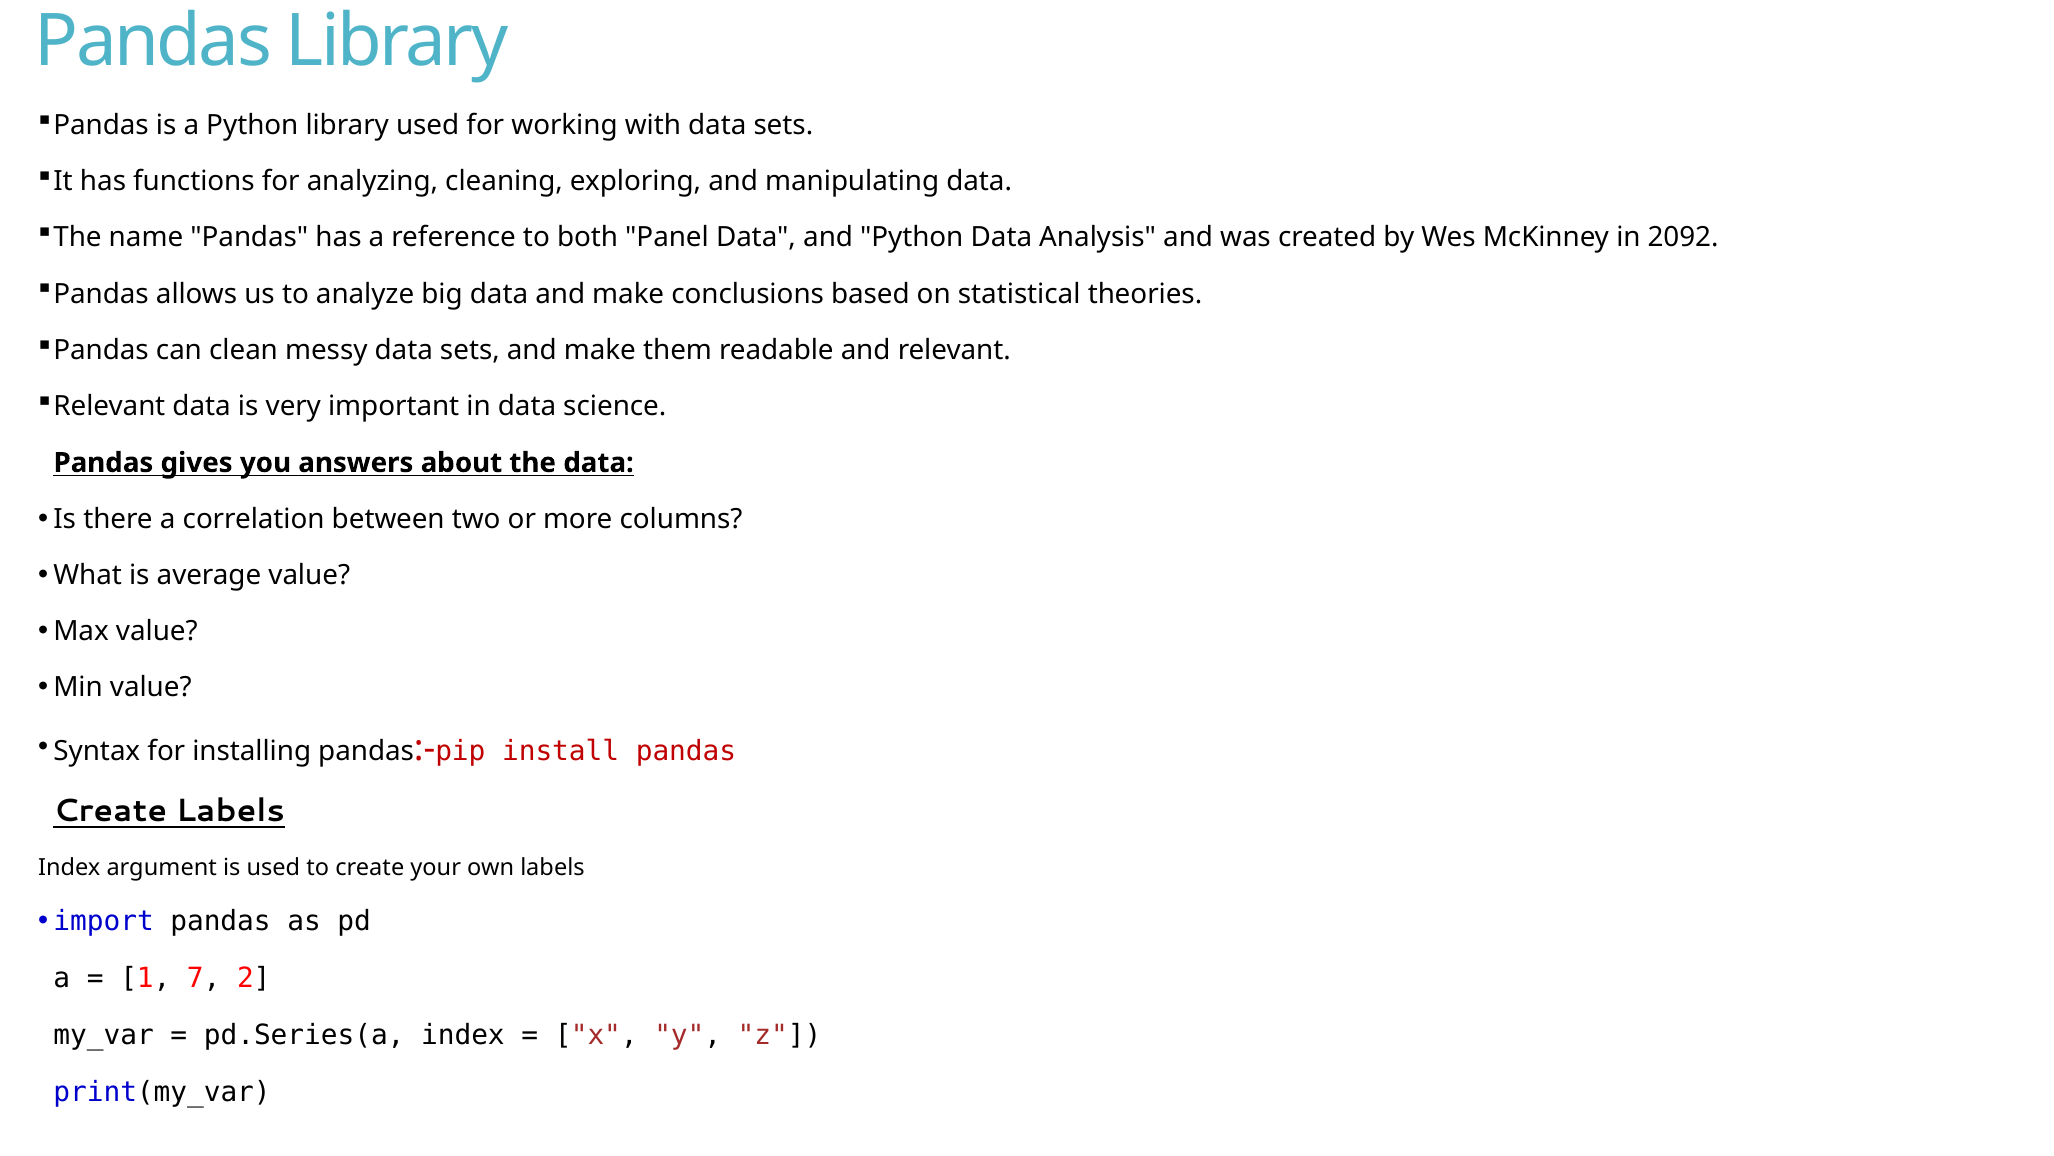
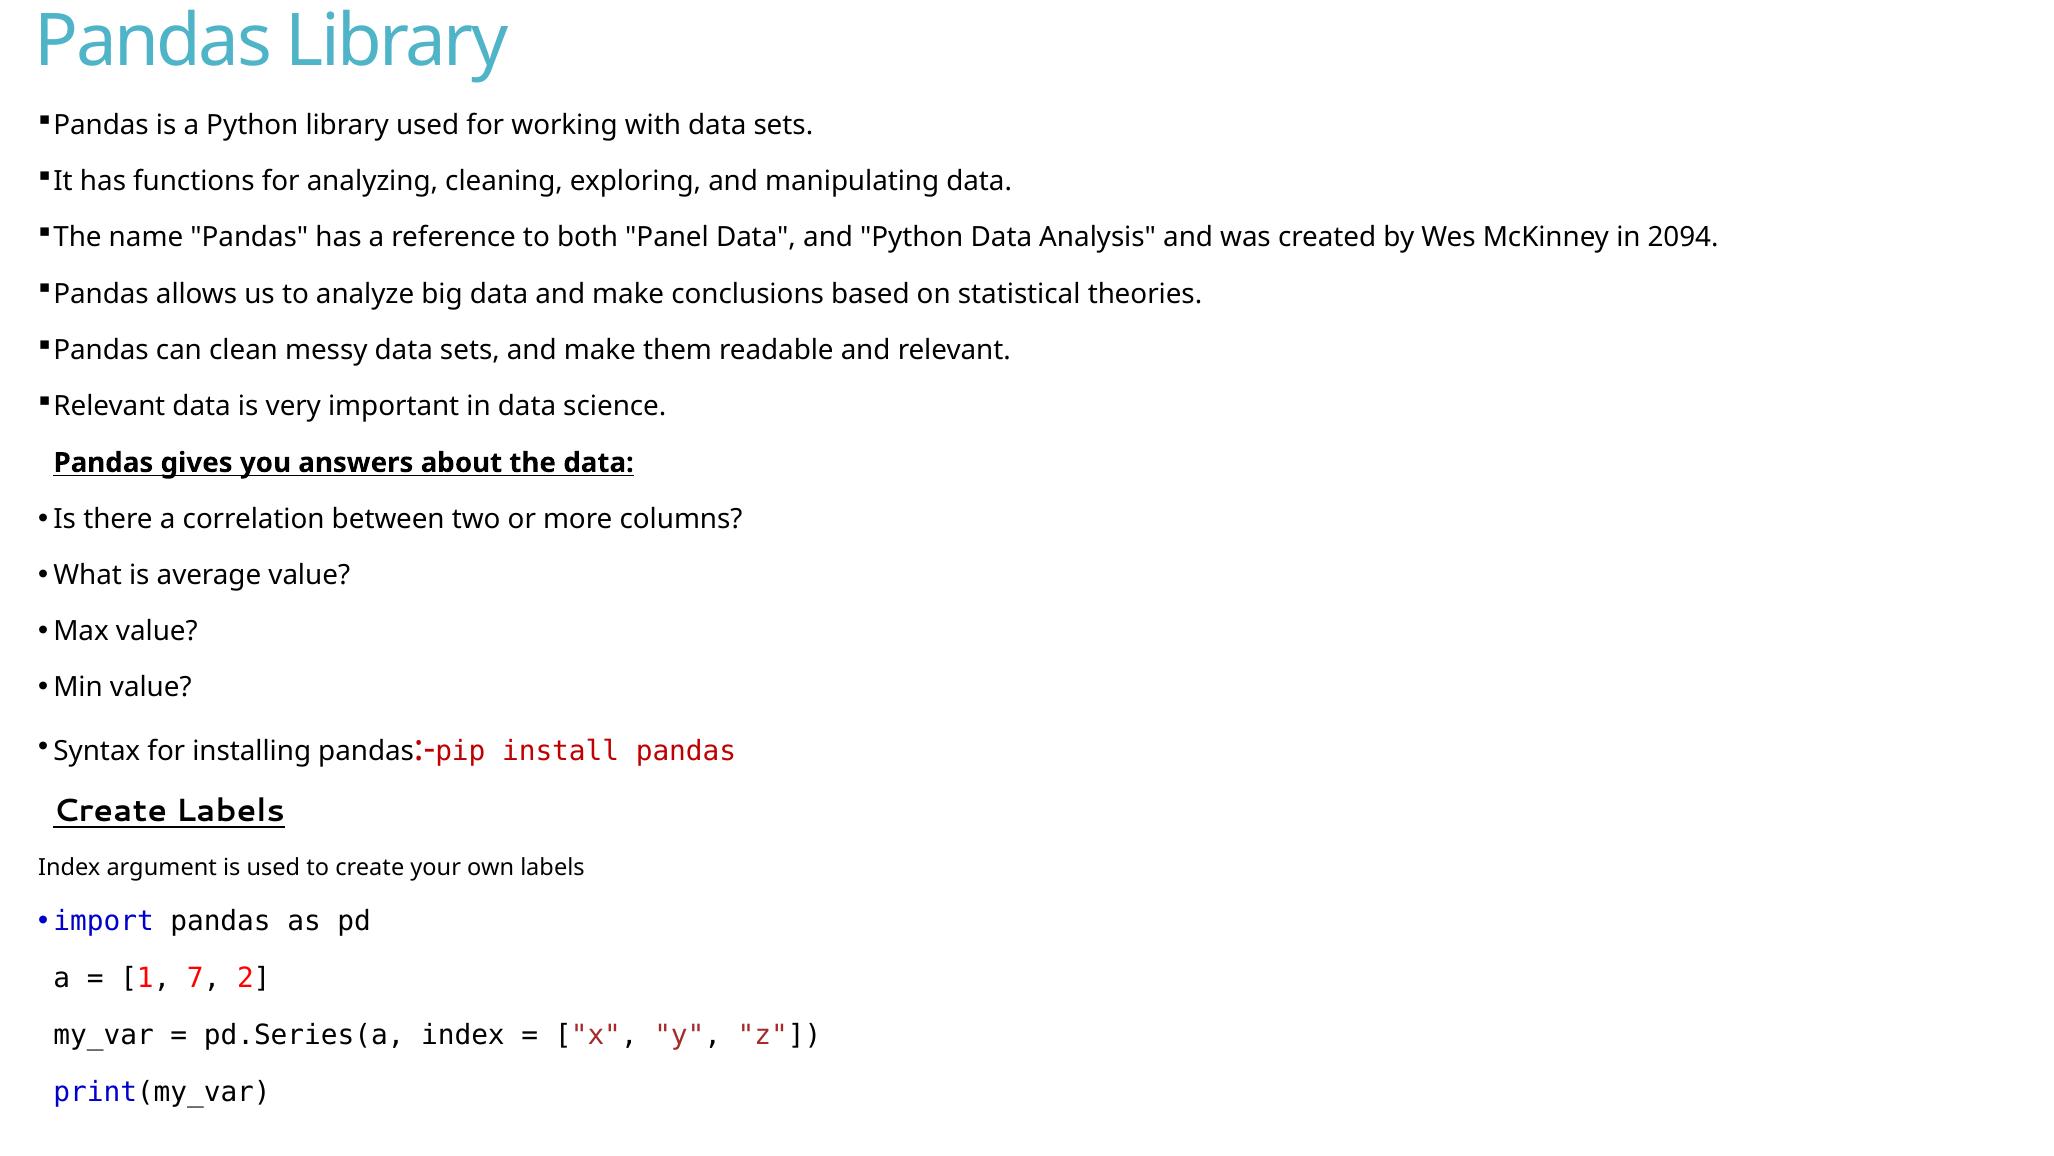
2092: 2092 -> 2094 (1683, 238)
